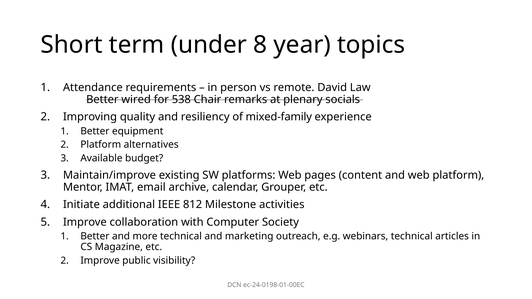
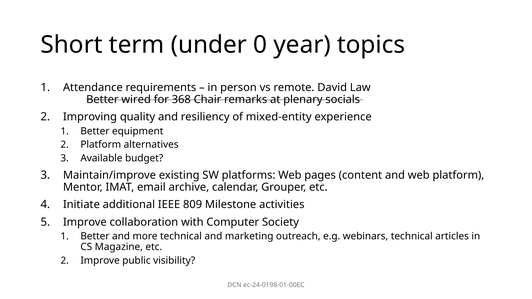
8: 8 -> 0 (260, 45)
538: 538 -> 368 (181, 100)
mixed-family: mixed-family -> mixed-entity (279, 117)
812: 812 -> 809 (193, 205)
